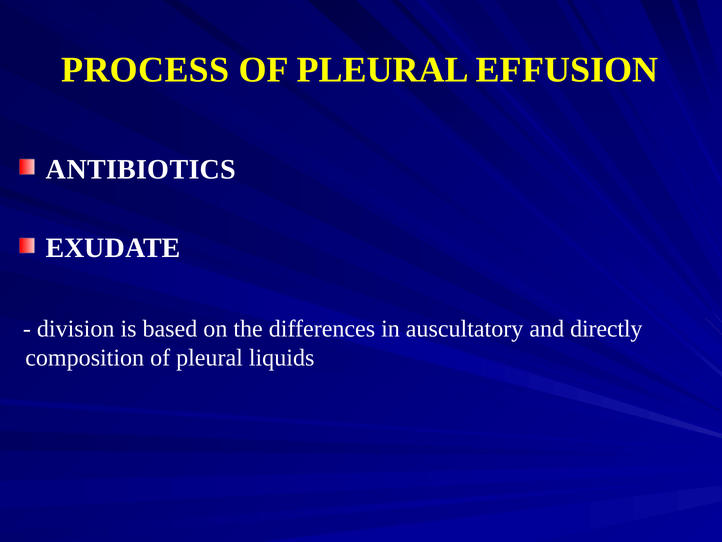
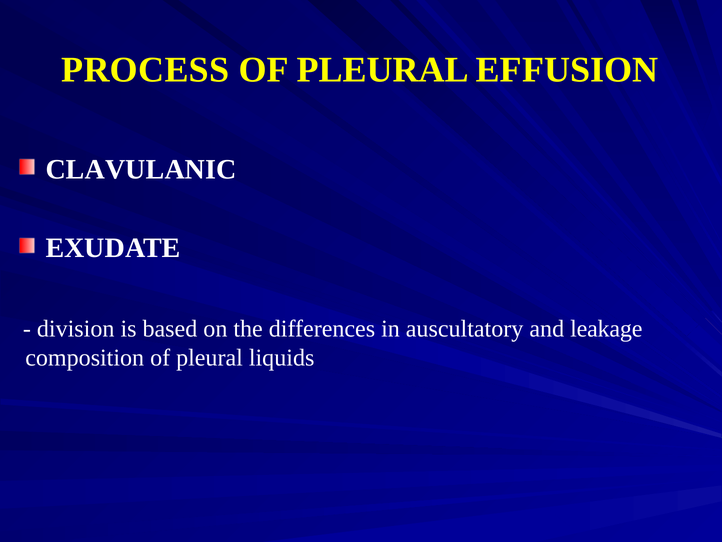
ANTIBIOTICS: ANTIBIOTICS -> CLAVULANIC (141, 169)
directly: directly -> leakage (606, 329)
